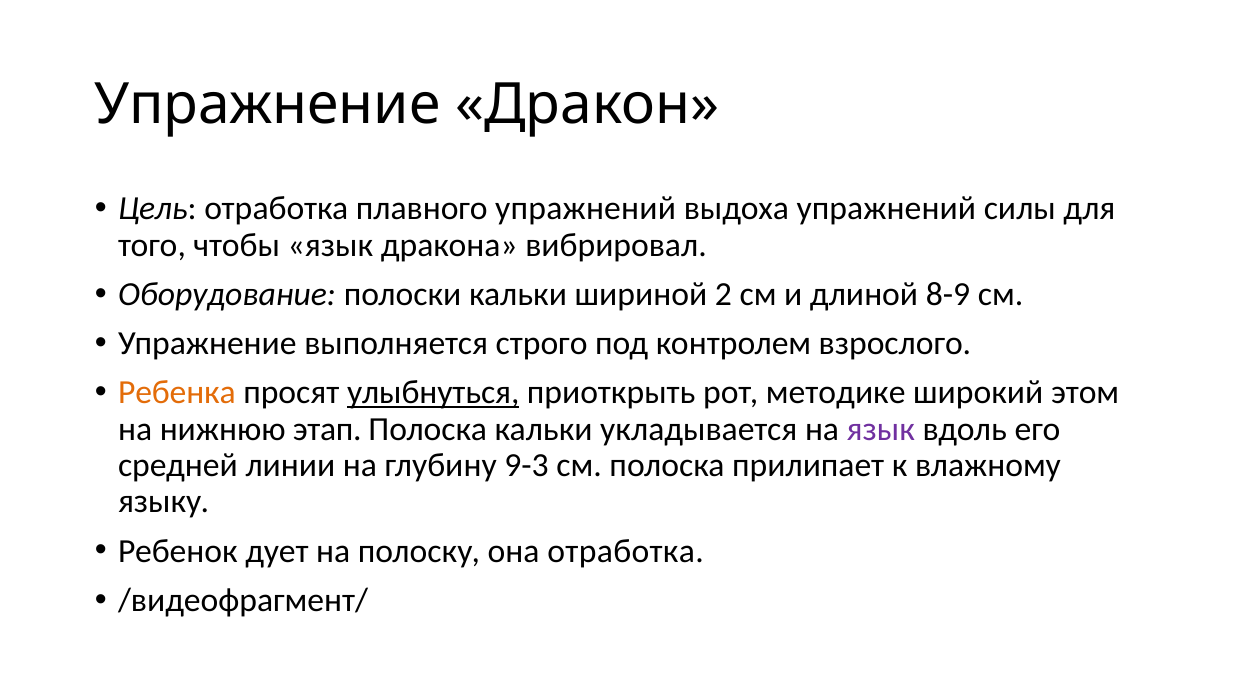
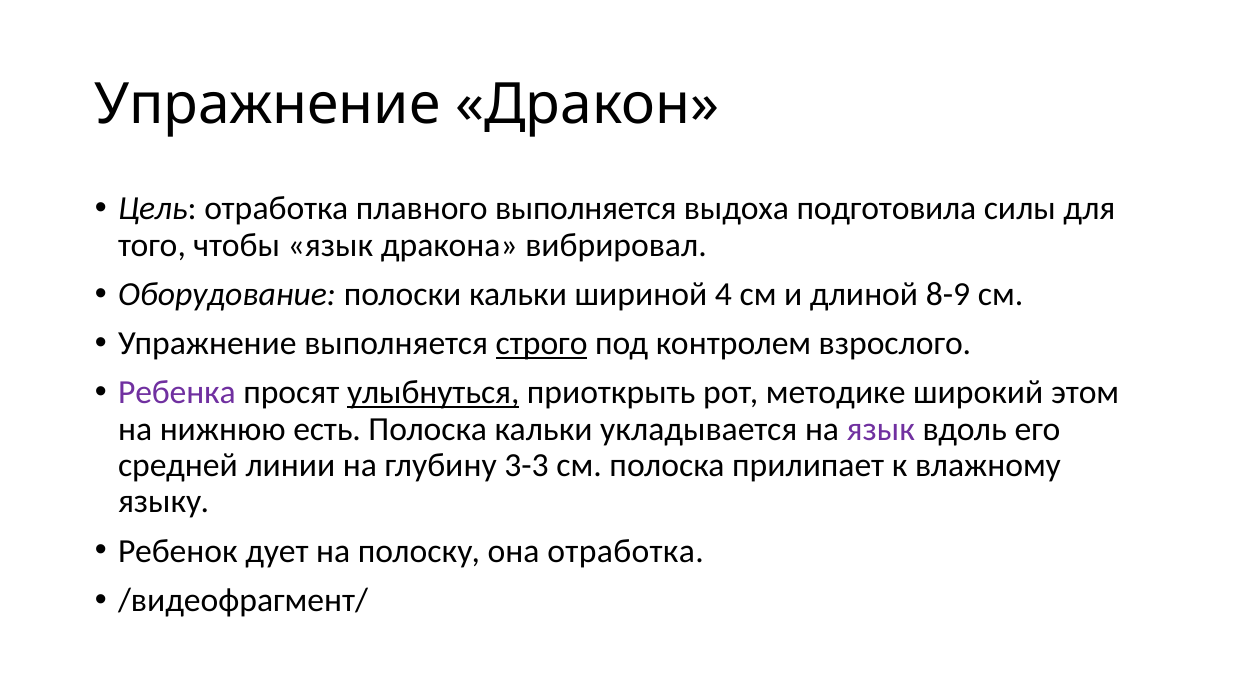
плавного упражнений: упражнений -> выполняется (586, 209)
выдоха упражнений: упражнений -> подготовила (886, 209)
2: 2 -> 4 (723, 294)
строго underline: none -> present (542, 344)
Ребенка colour: orange -> purple (177, 393)
этап: этап -> есть (327, 429)
9-3: 9-3 -> 3-3 (527, 466)
